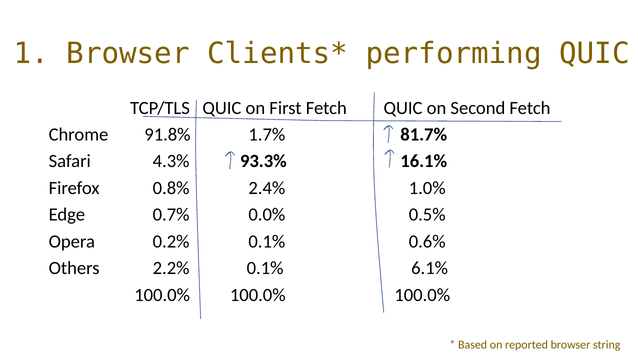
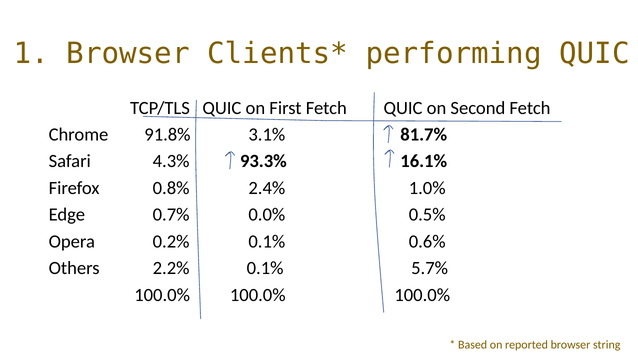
1.7%: 1.7% -> 3.1% (267, 135)
6.1%: 6.1% -> 5.7% (430, 268)
